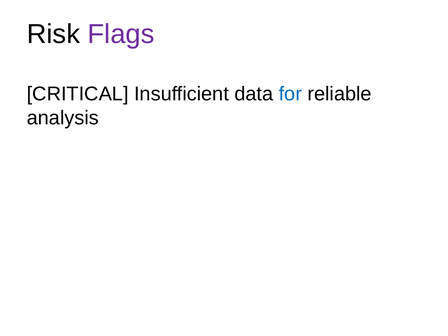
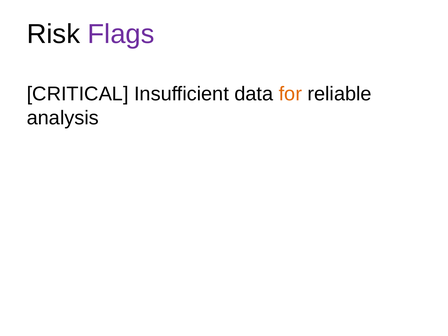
for colour: blue -> orange (290, 94)
